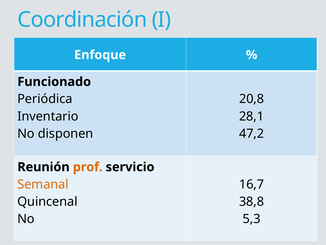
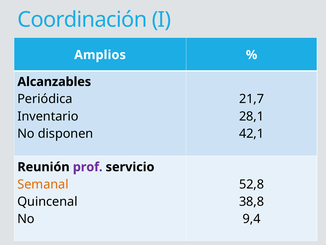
Enfoque: Enfoque -> Amplios (100, 55)
Funcionado: Funcionado -> Alcanzables (54, 82)
20,8: 20,8 -> 21,7 (252, 99)
47,2: 47,2 -> 42,1 (252, 133)
prof colour: orange -> purple (88, 167)
16,7: 16,7 -> 52,8 (252, 184)
5,3: 5,3 -> 9,4 (252, 218)
